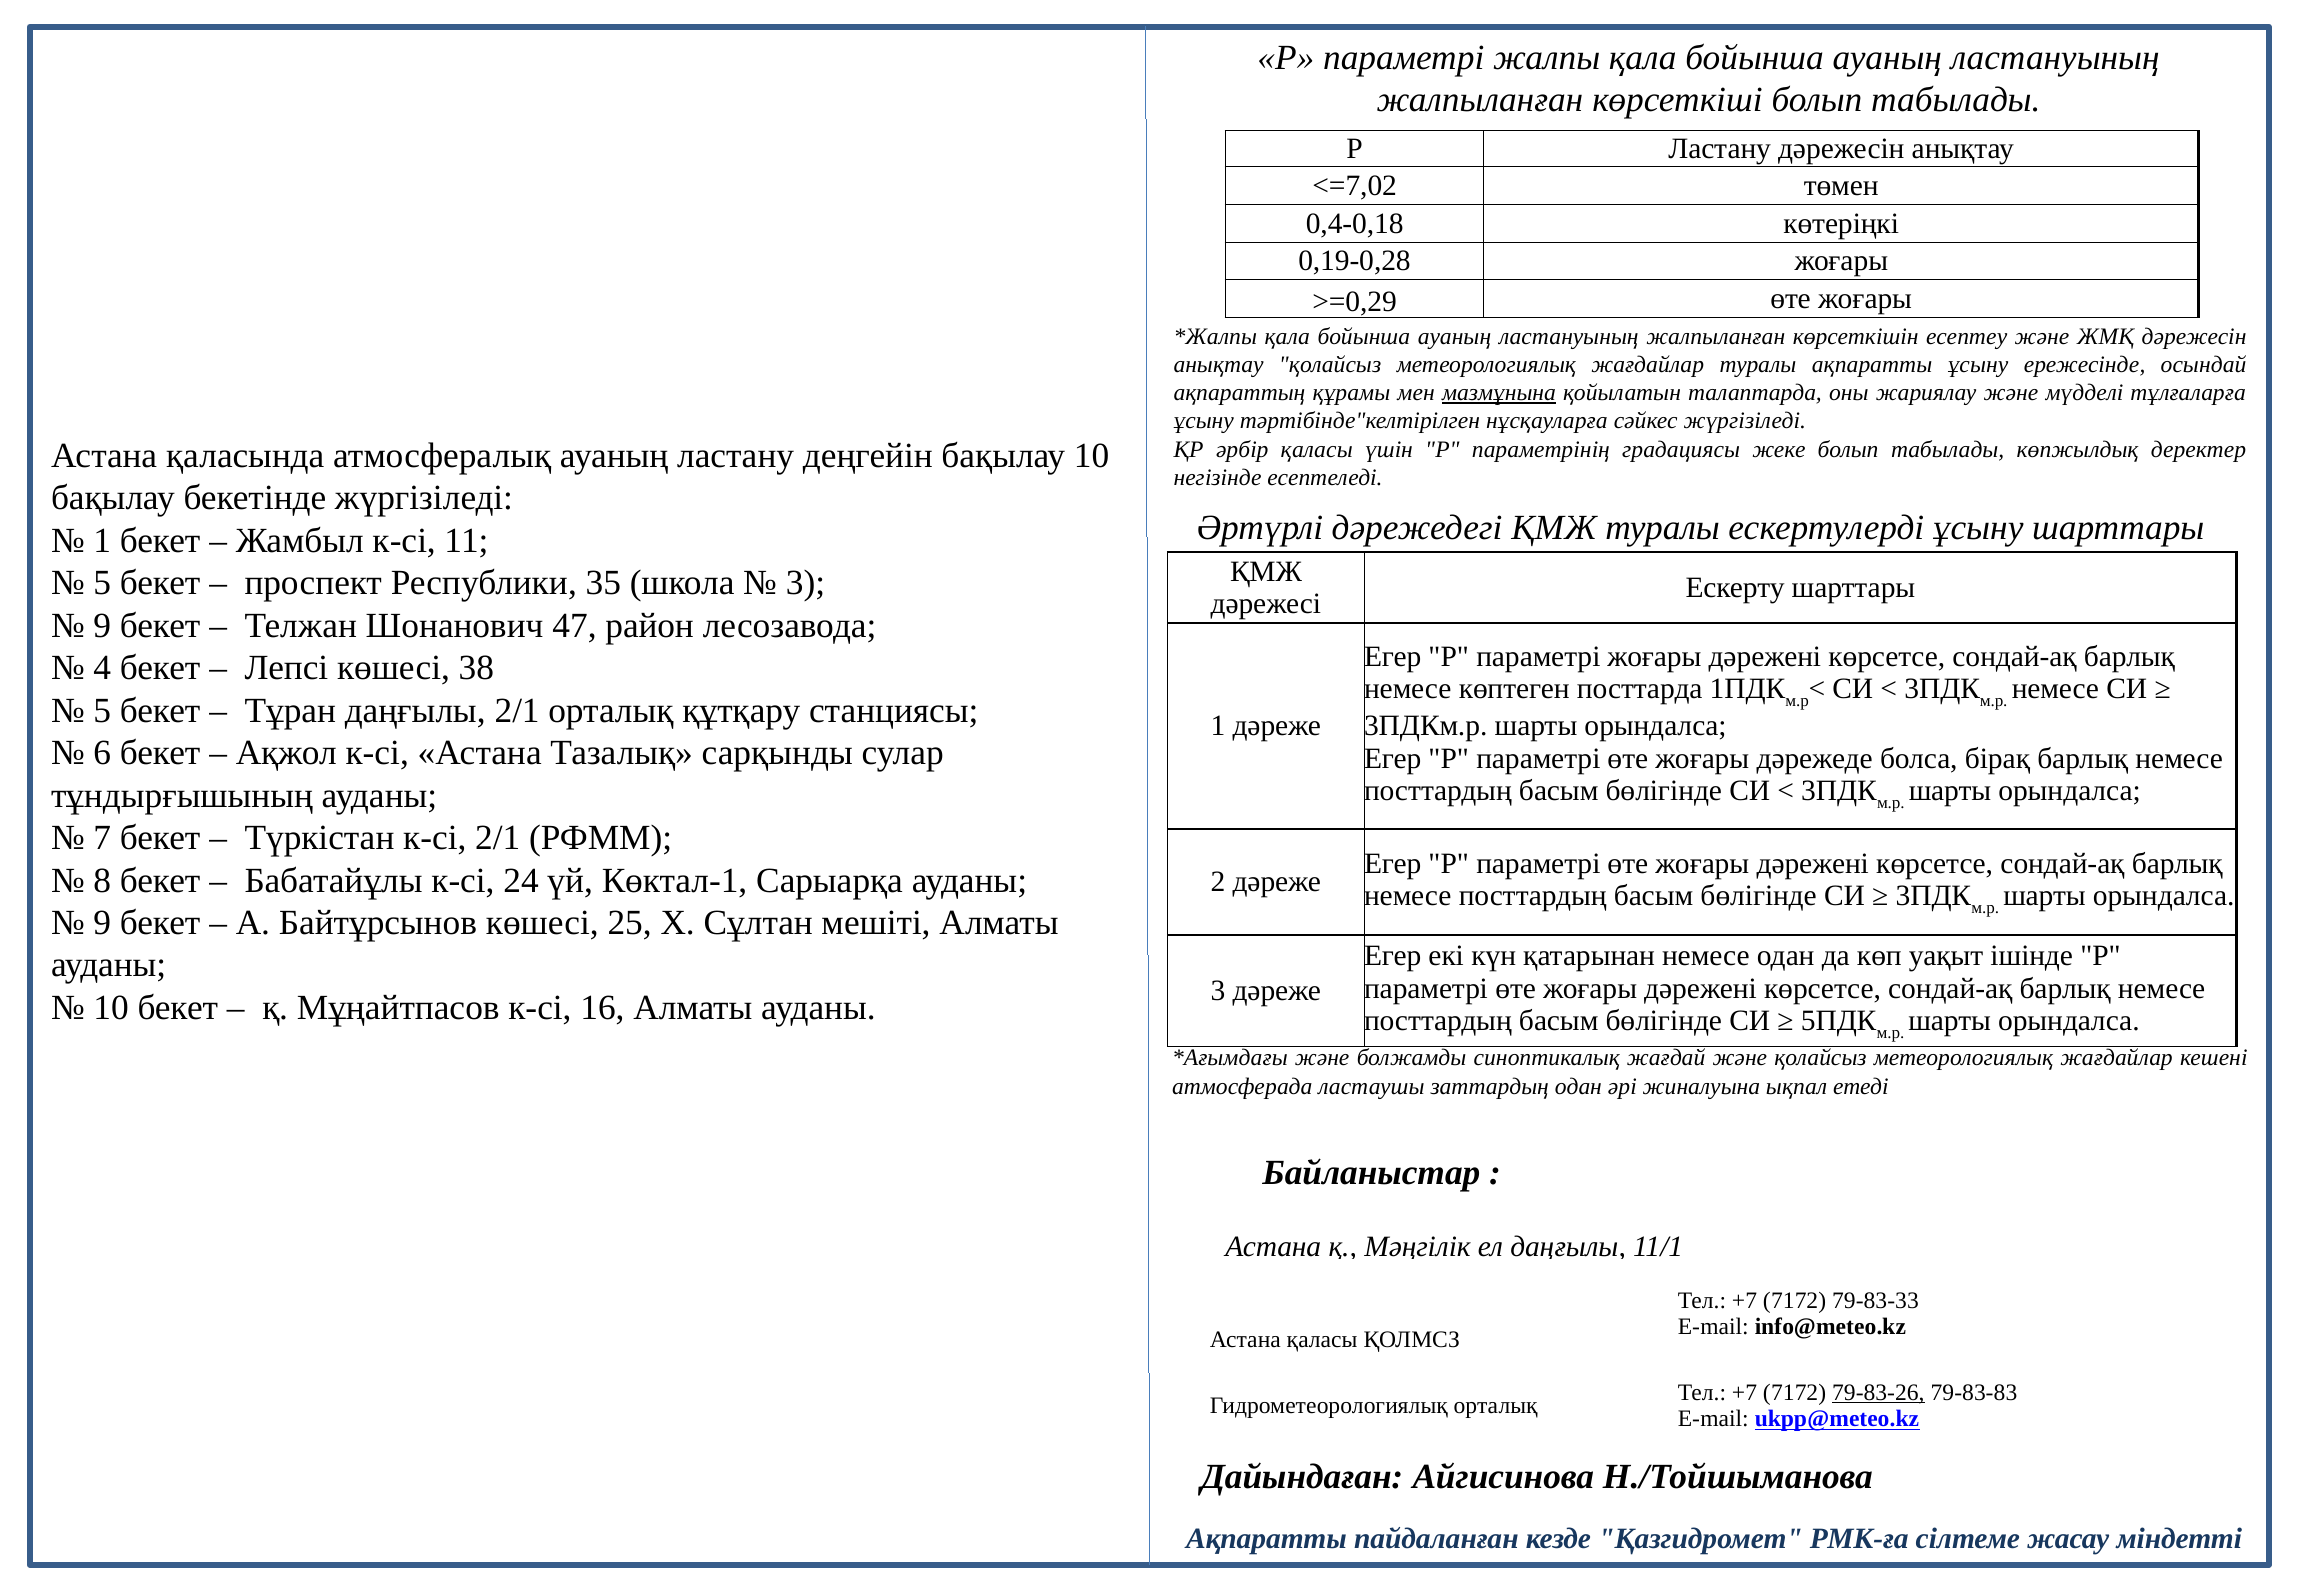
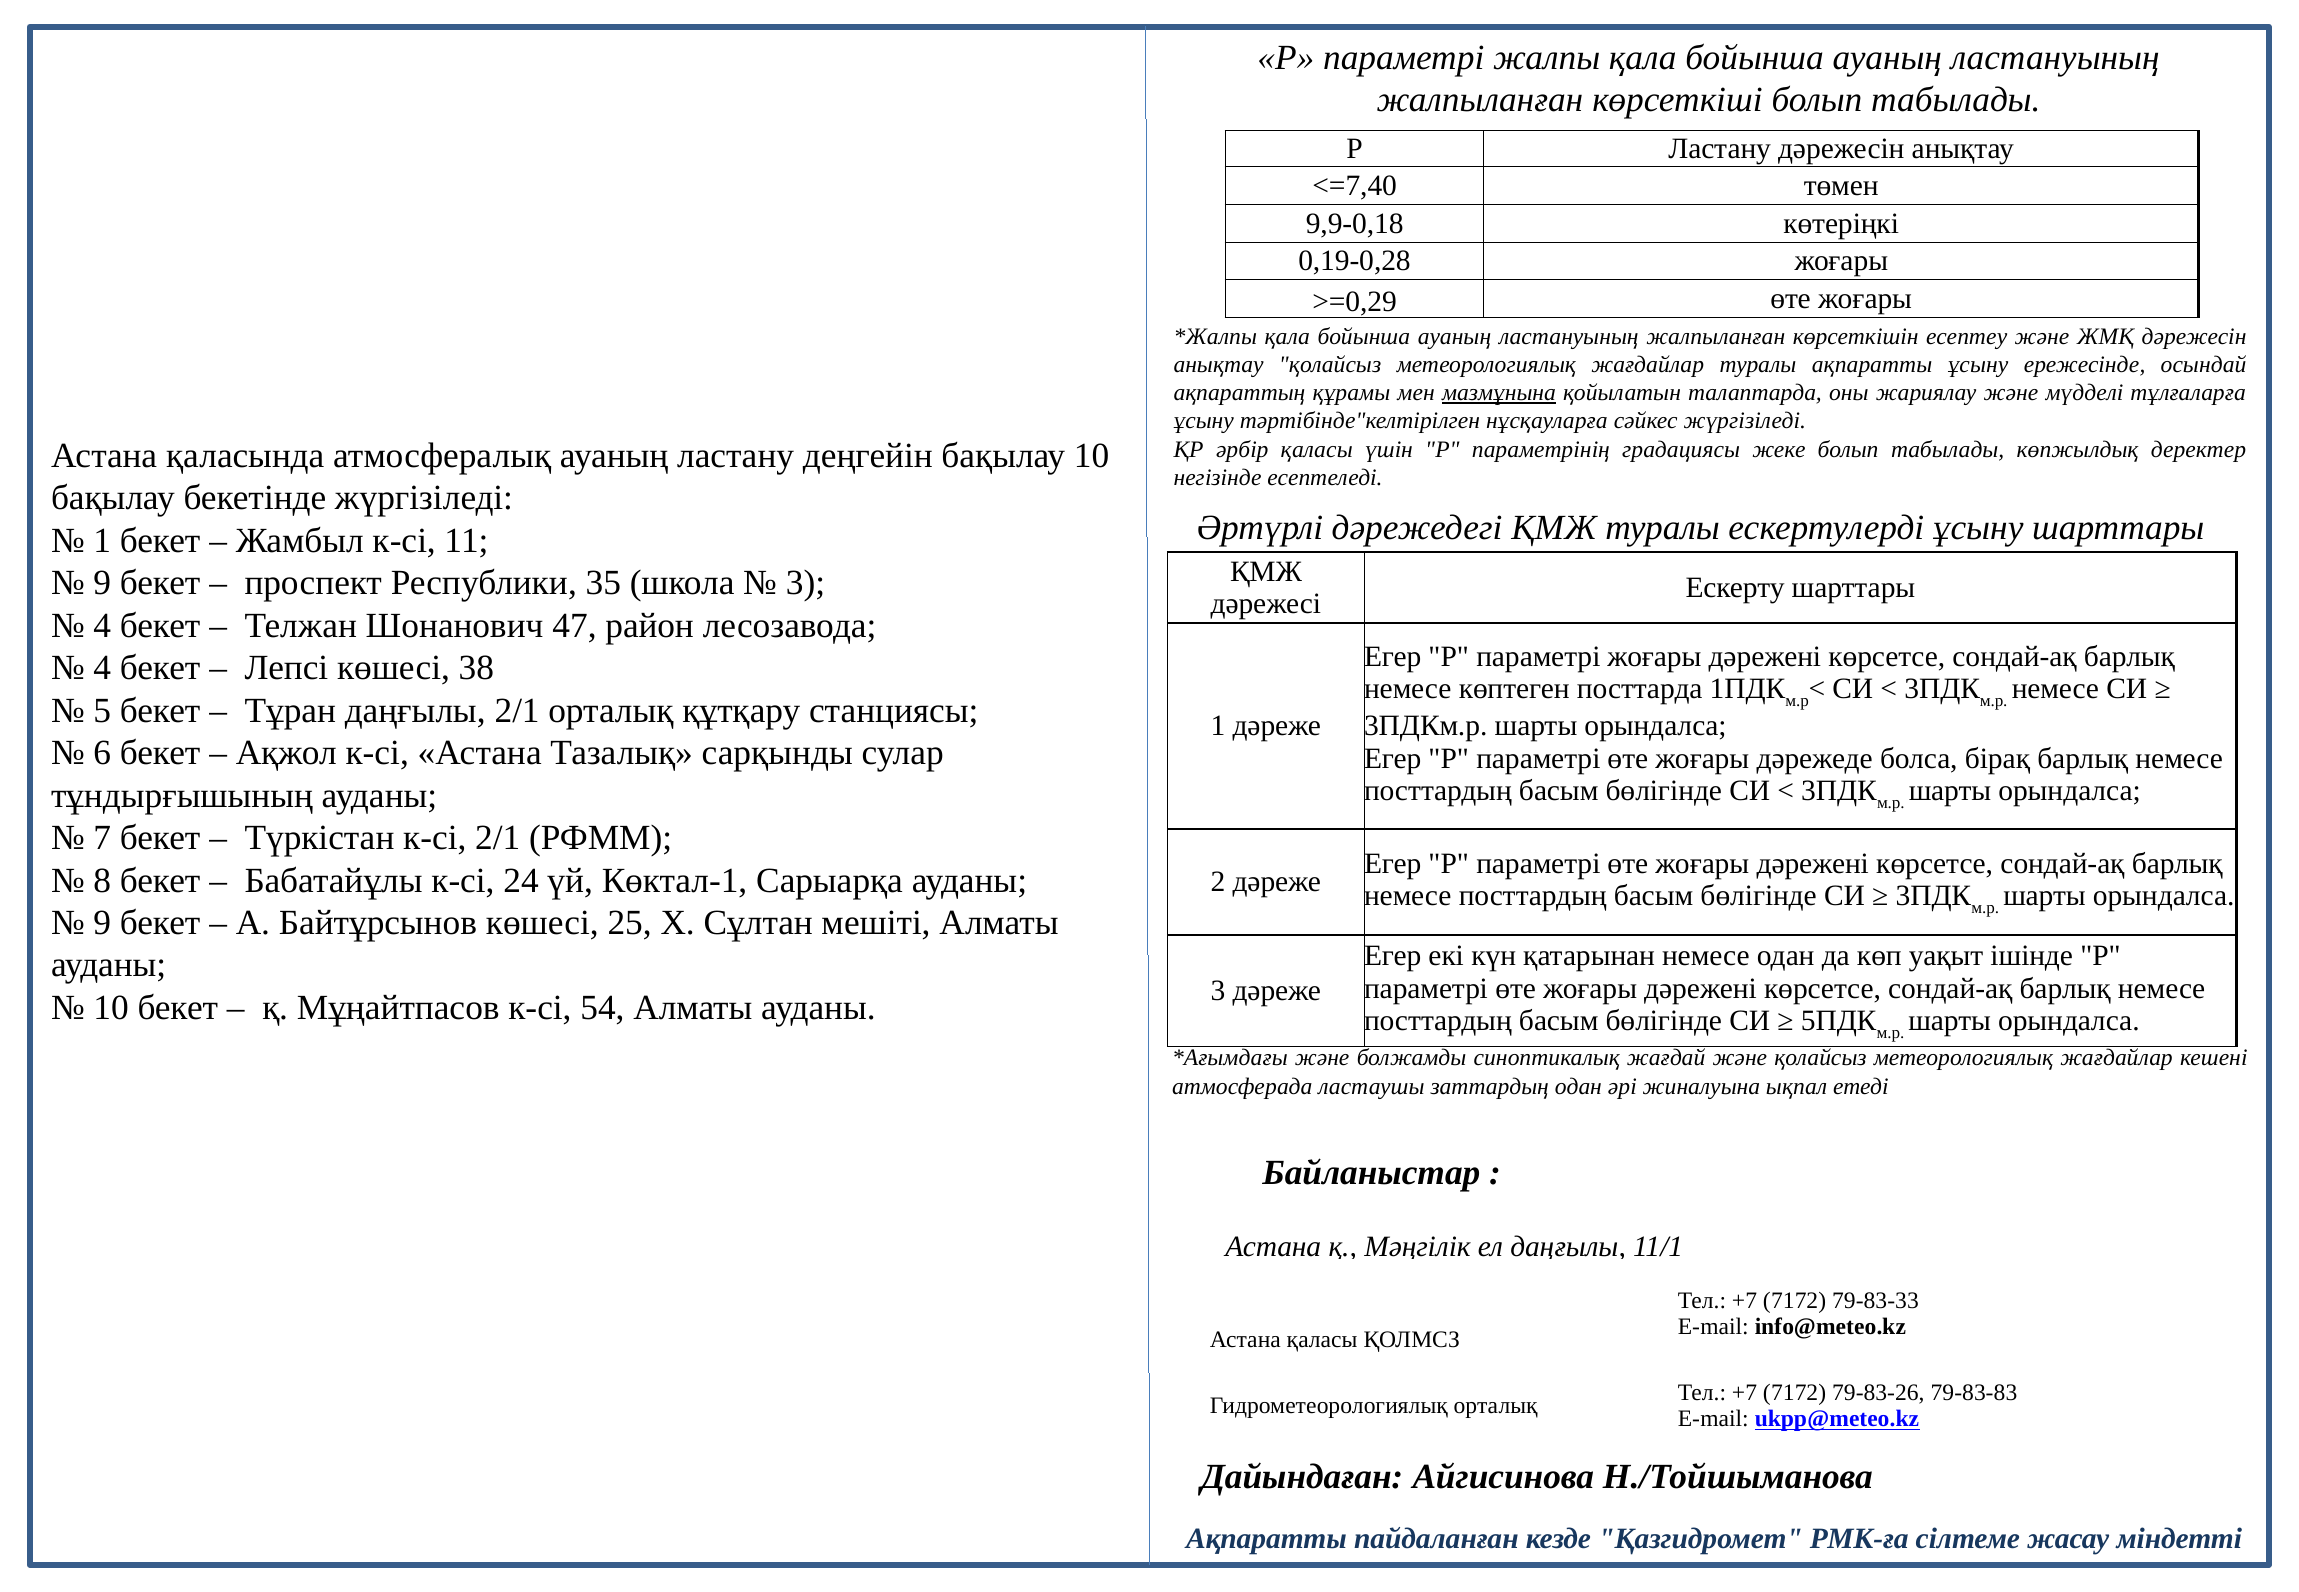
<=7,02: <=7,02 -> <=7,40 (1355, 185)
0,4-0,18: 0,4-0,18 -> 9,9-0,18 (1355, 223)
5: 5 -> 9 (102, 583)
9: 9 -> 4 (102, 625)
16: 16 -> 54 (602, 1007)
79-83-26 underline: present -> none (1878, 1392)
